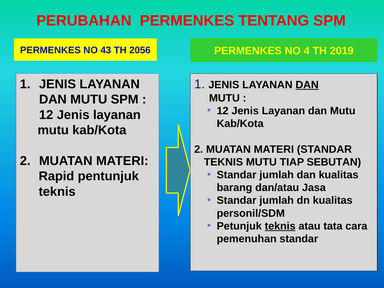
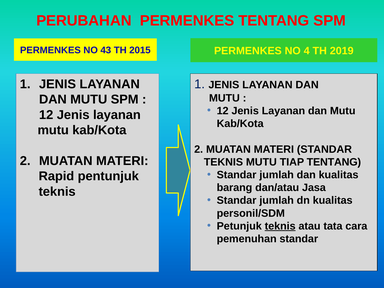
2056: 2056 -> 2015 (140, 50)
DAN underline: present -> none (307, 85)
TIAP SEBUTAN: SEBUTAN -> TENTANG (334, 162)
